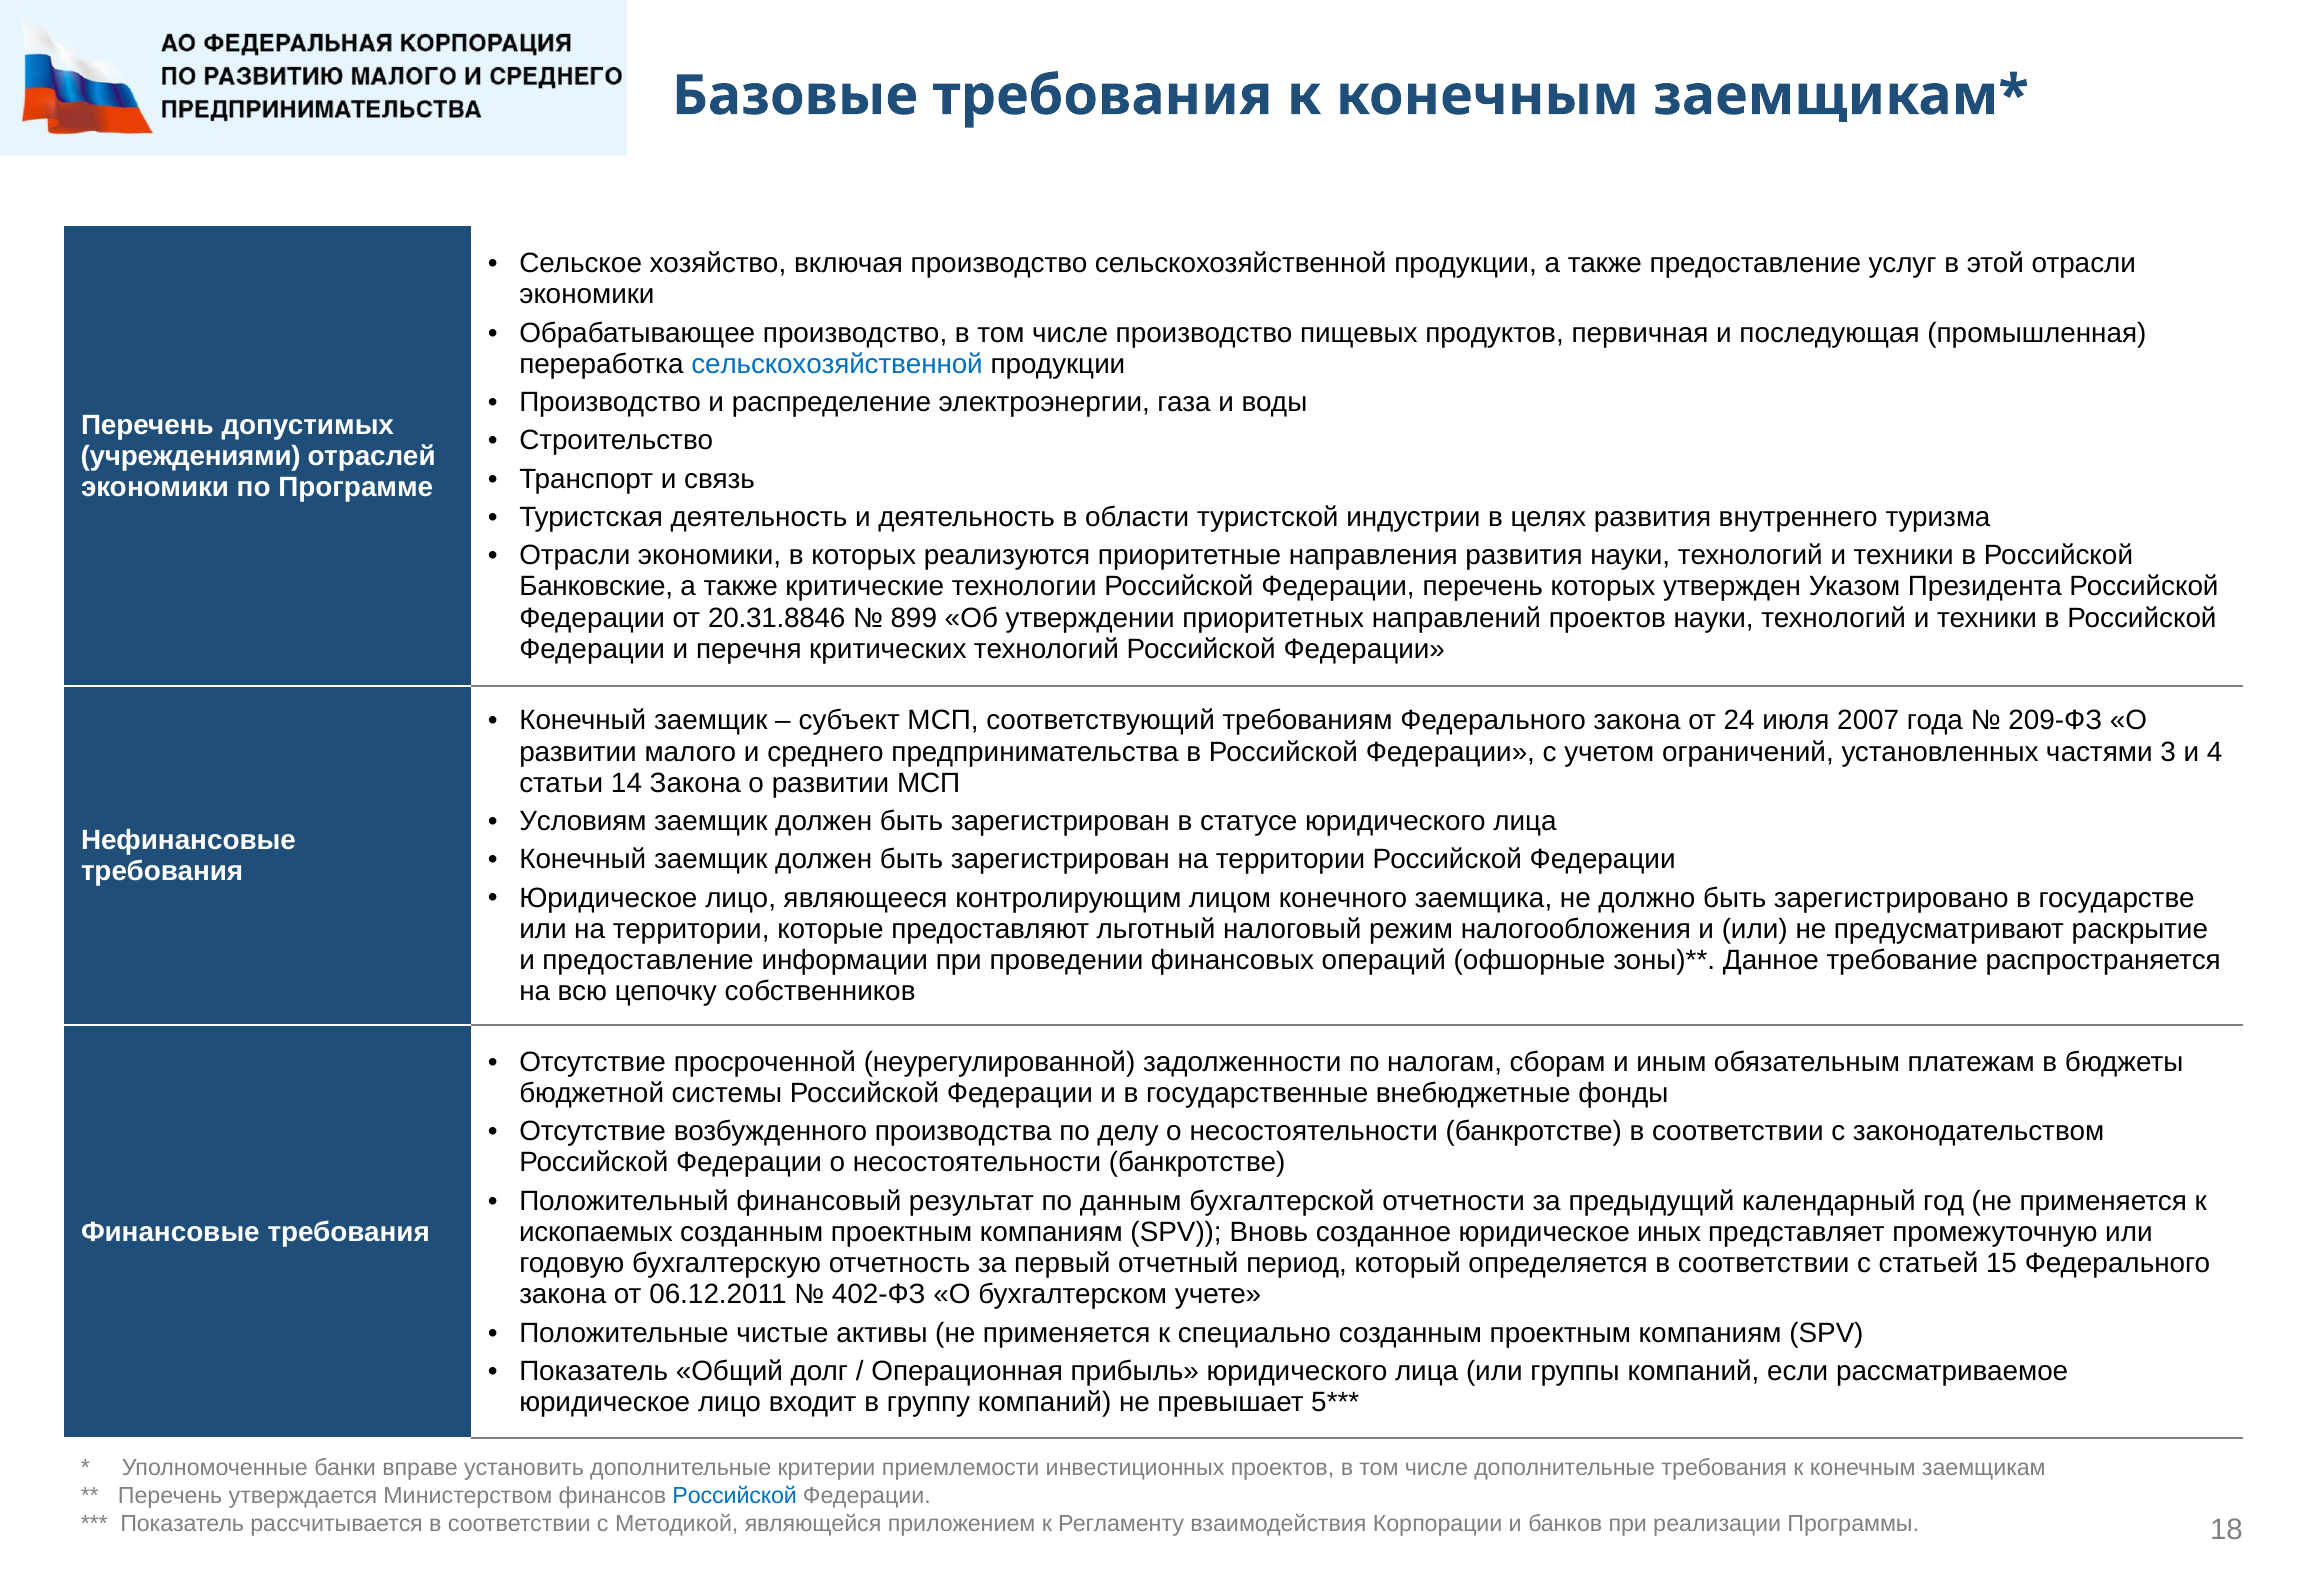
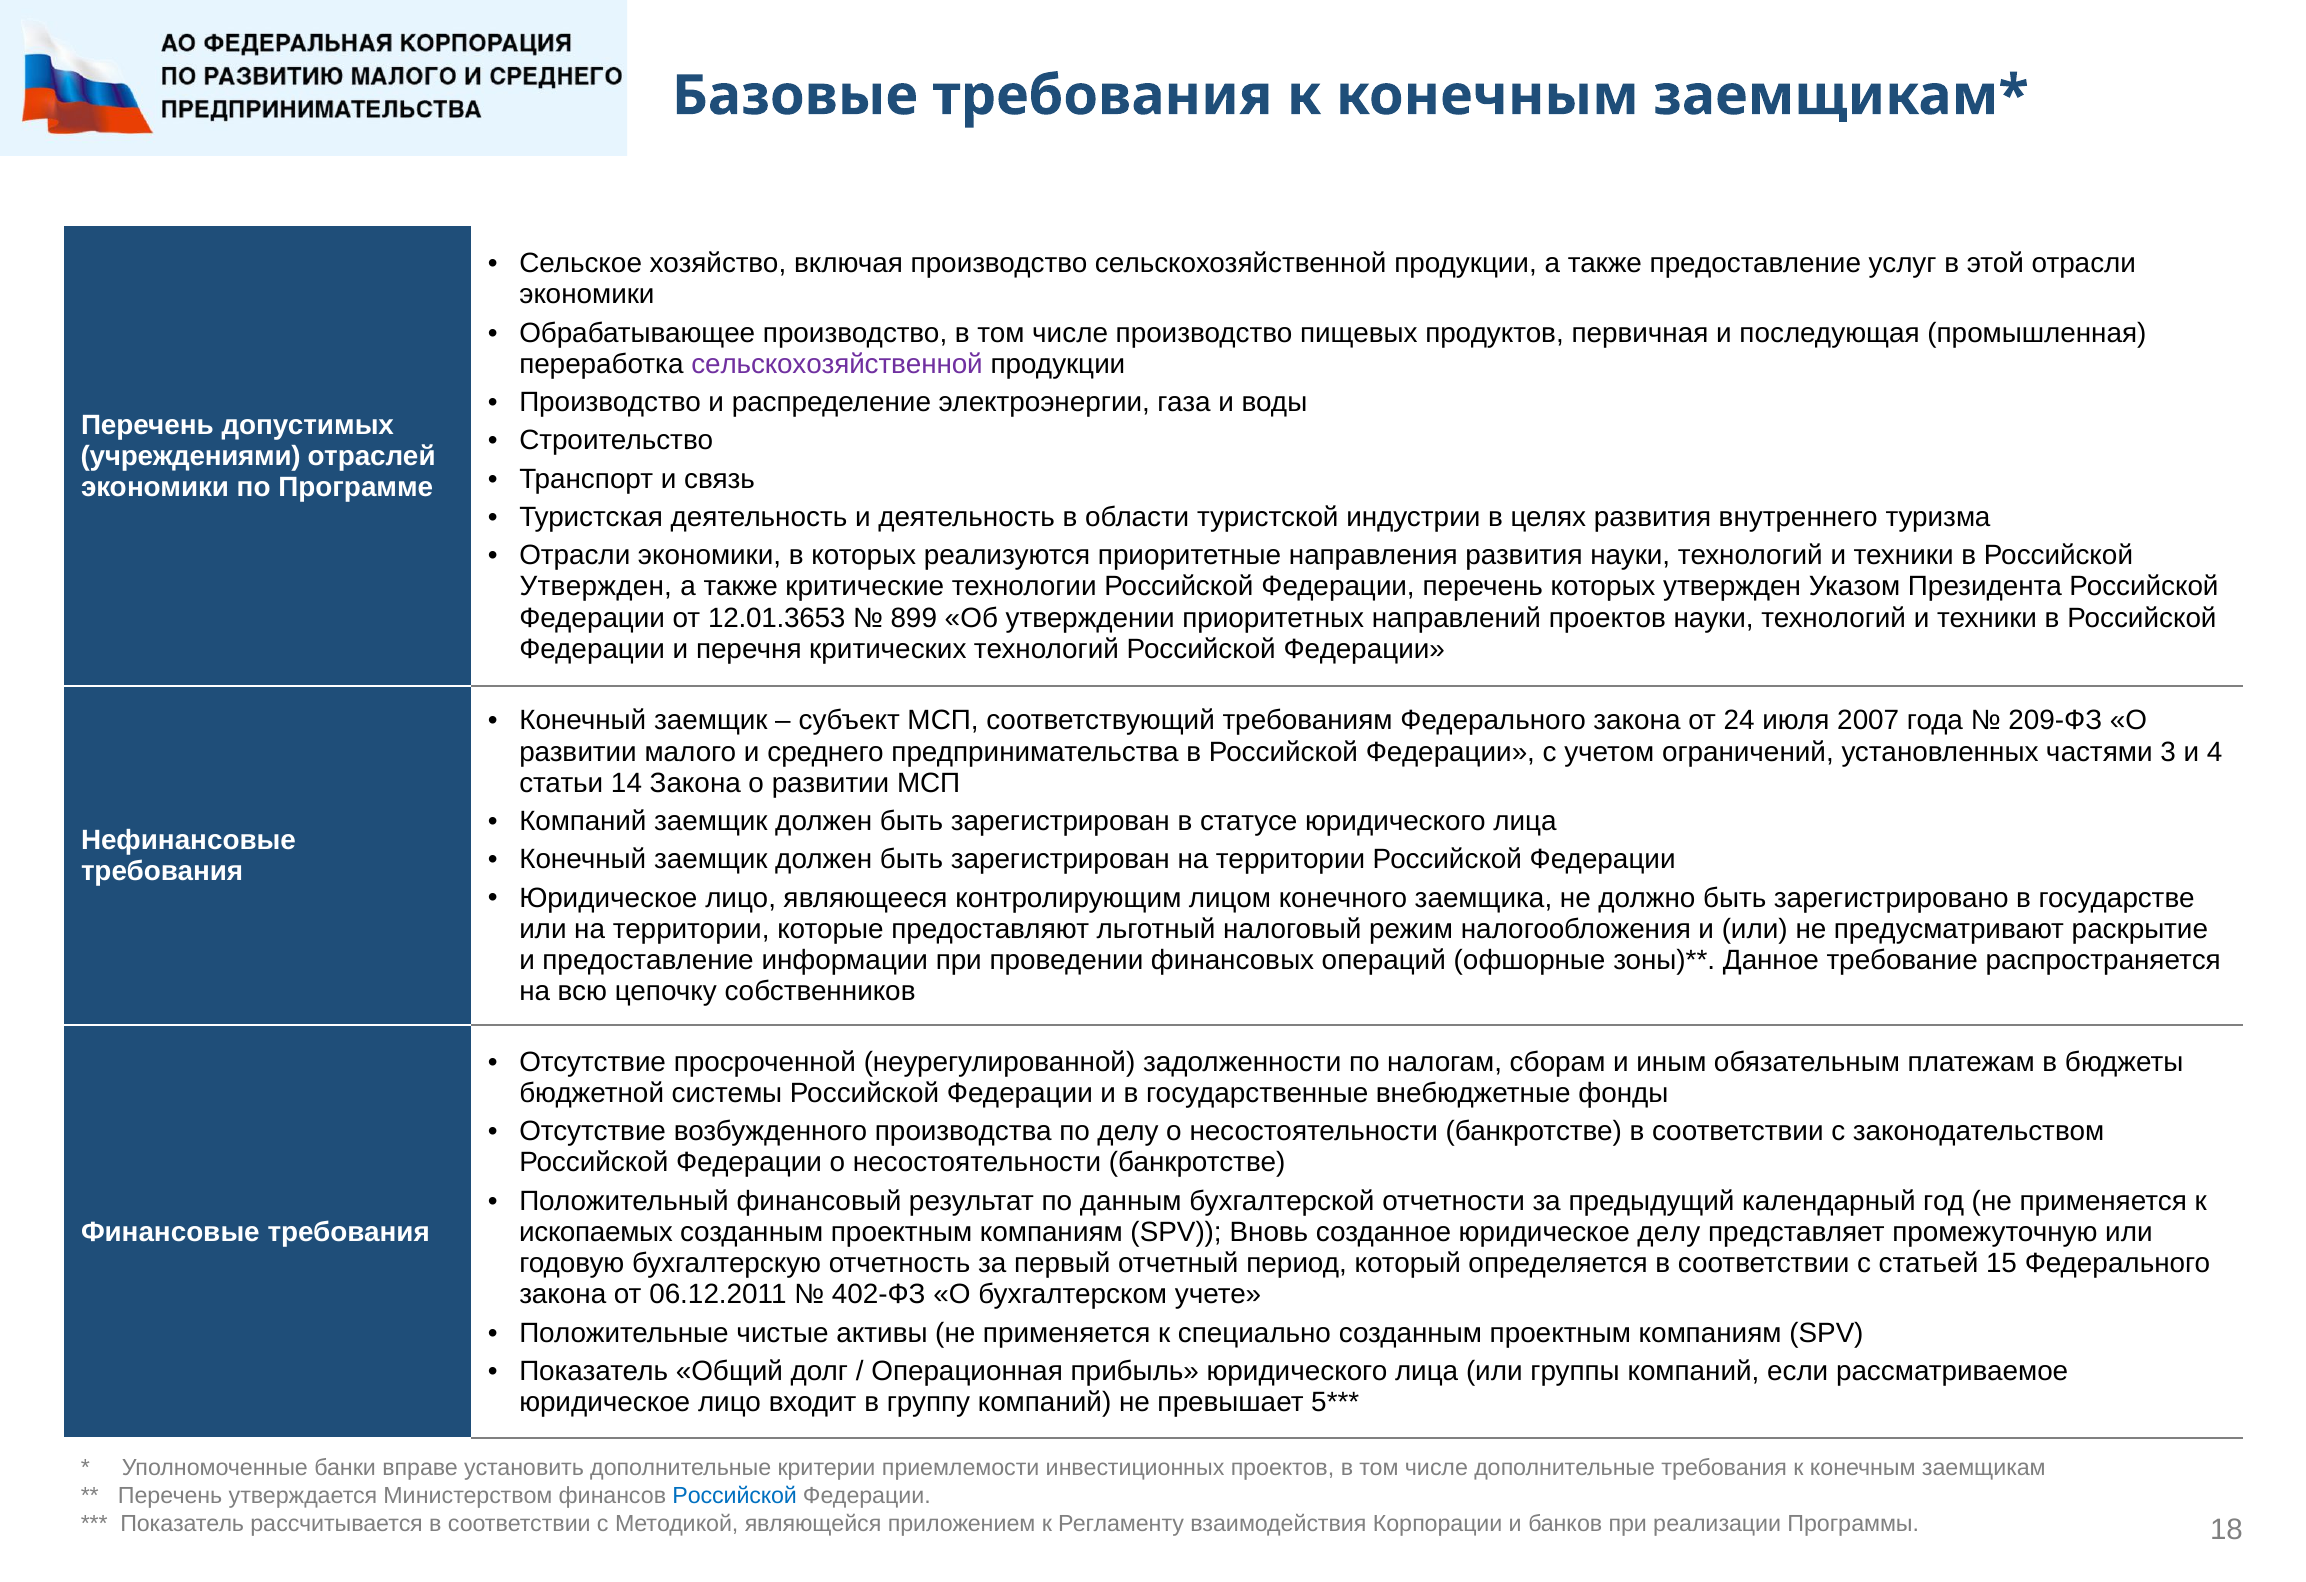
сельскохозяйственной colour: blue -> purple (837, 364)
Банковские: Банковские -> Утвержден (596, 586)
20.31.8846: 20.31.8846 -> 12.01.3653 (777, 618)
Условиям: Условиям -> Компаний (583, 821)
юридическое иных: иных -> делу (1669, 1232)
